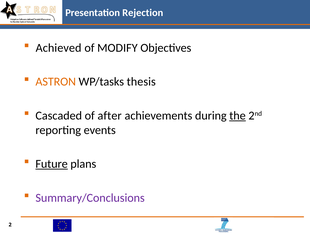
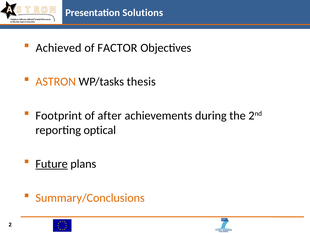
Rejection: Rejection -> Solutions (143, 13)
MODIFY: MODIFY -> FACTOR (117, 48)
Cascaded: Cascaded -> Footprint (59, 115)
the underline: present -> none (238, 115)
events: events -> optical (100, 130)
Summary/Conclusions colour: purple -> orange (90, 197)
